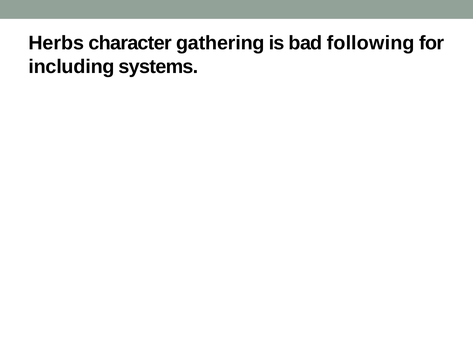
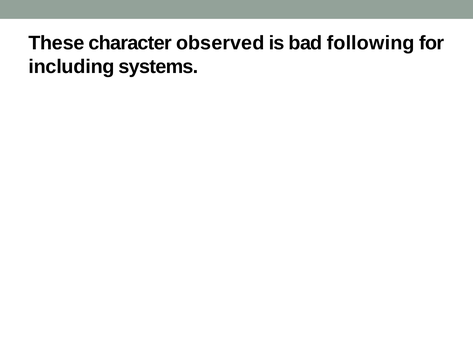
Herbs: Herbs -> These (56, 43)
gathering: gathering -> observed (220, 43)
